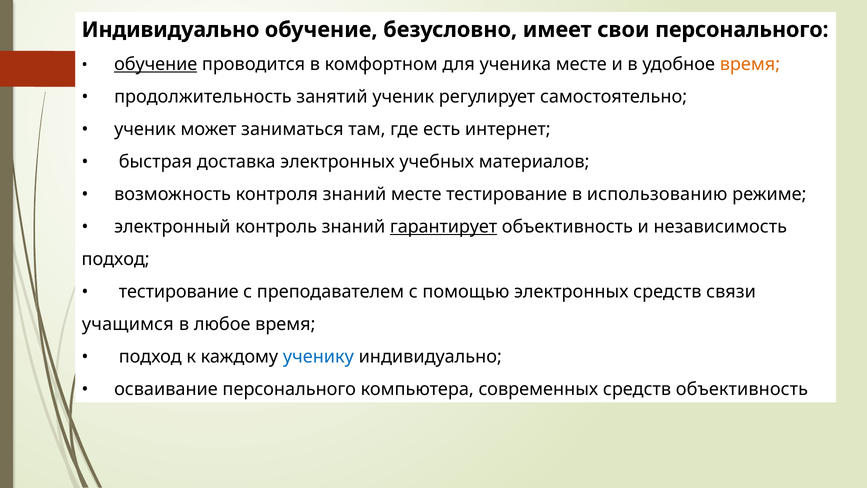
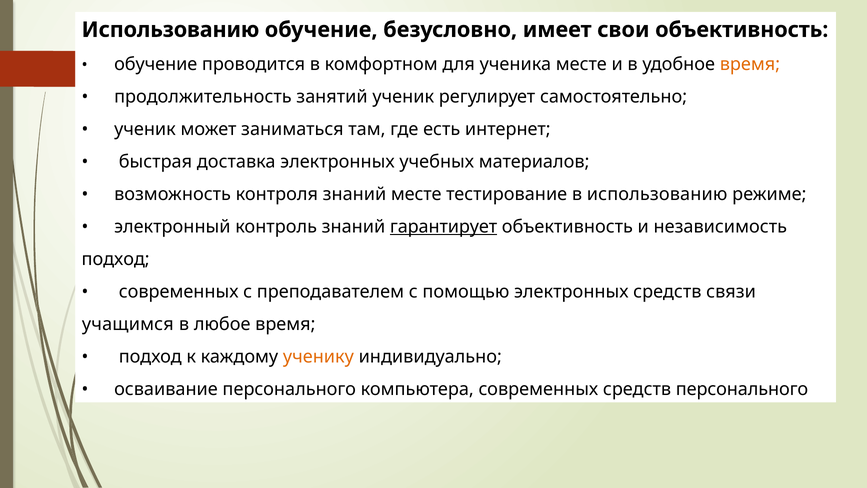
Индивидуально: Индивидуально -> Использованию (170, 30)
свои персонального: персонального -> объективность (742, 30)
обучение underline: present -> none (156, 64)
тестирование: тестирование -> современных (179, 292)
ученику colour: blue -> orange (318, 357)
средств объективность: объективность -> персонального (742, 389)
